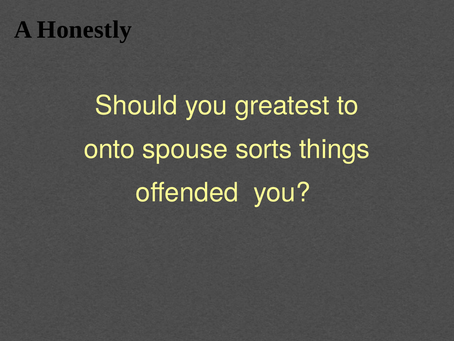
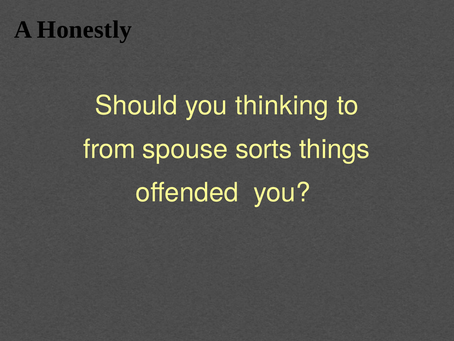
greatest: greatest -> thinking (282, 106)
onto: onto -> from (109, 149)
